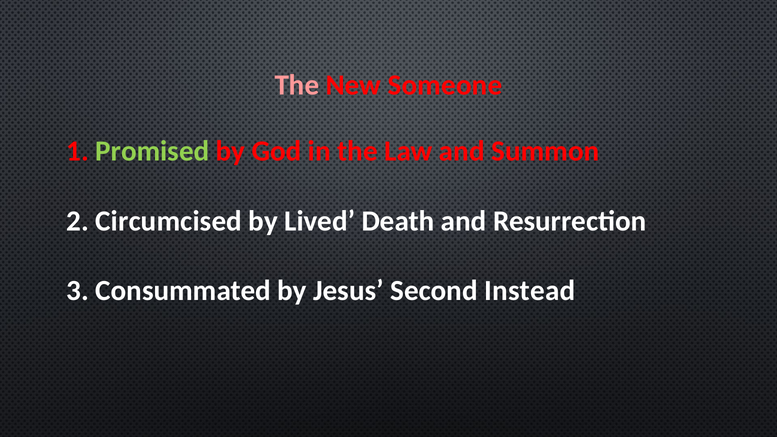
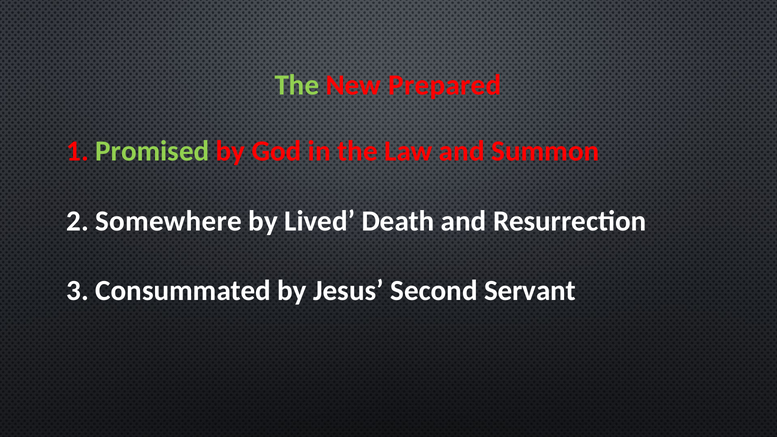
The colour: pink -> light green (297, 85)
Someone: Someone -> Prepared (445, 85)
Circumcised: Circumcised -> Somewhere (169, 221)
Instead: Instead -> Servant (530, 291)
